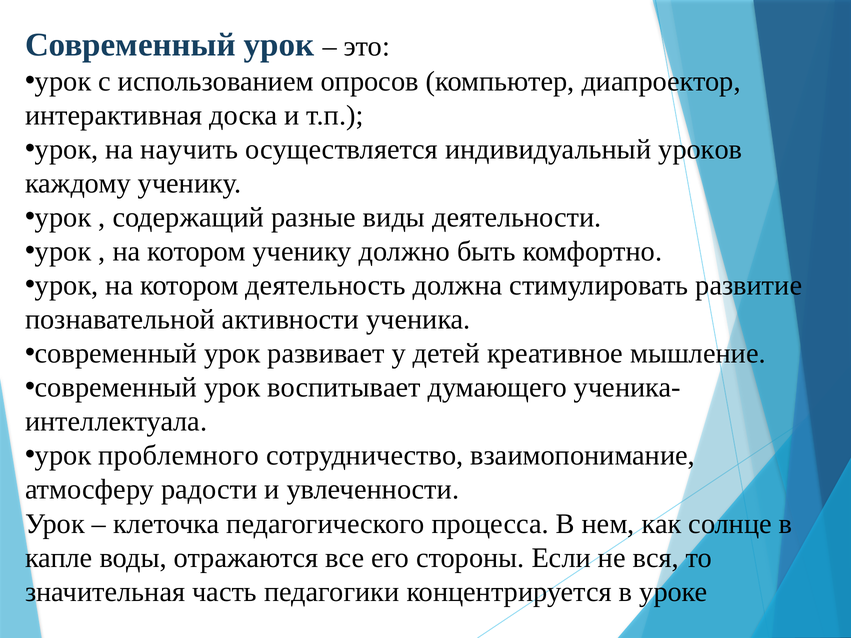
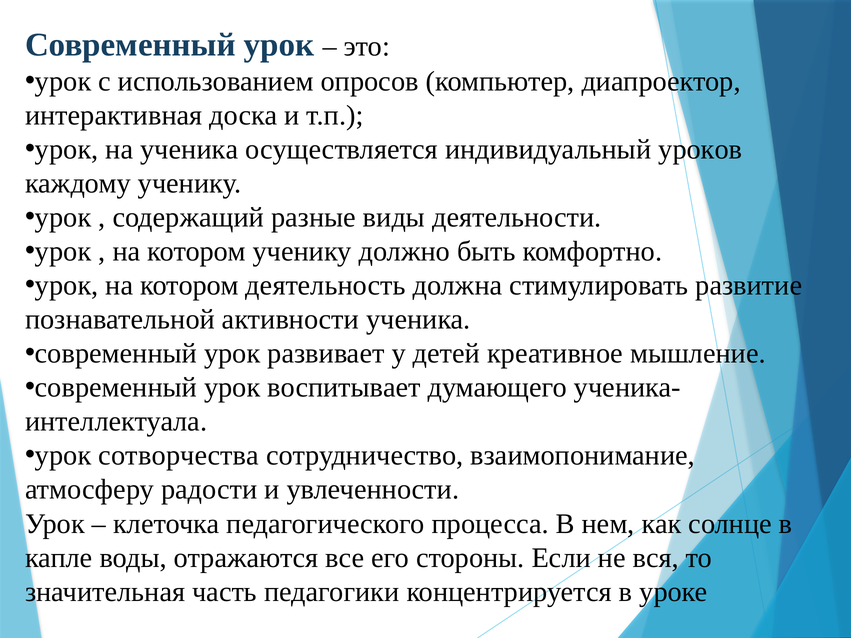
на научить: научить -> ученика (189, 149)
проблемного: проблемного -> сотворчества (179, 456)
